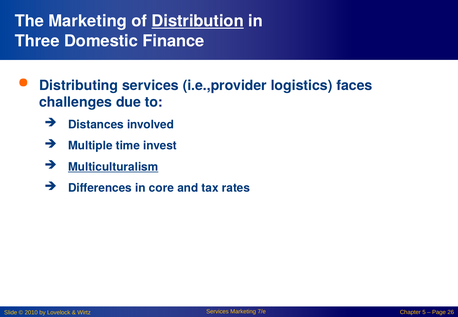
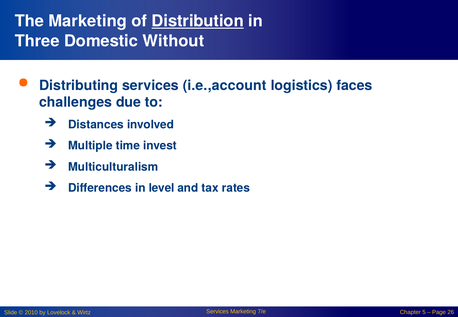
Finance: Finance -> Without (173, 41)
i.e.,provider: i.e.,provider -> i.e.,account (225, 85)
Multiculturalism underline: present -> none (113, 167)
core: core -> level (162, 188)
